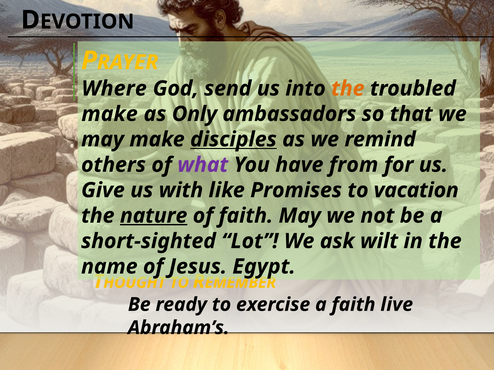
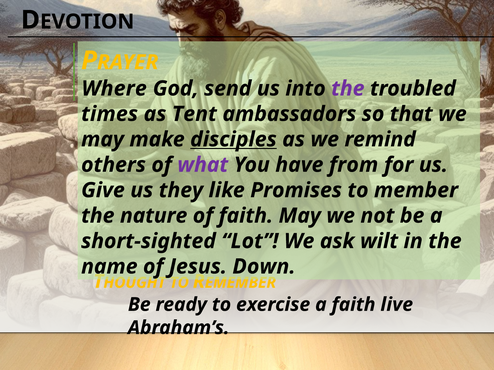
the colour: orange -> purple (348, 89)
make: make -> times (110, 114)
Only: Only -> Tent (194, 114)
with: with -> they (181, 190)
vacation: vacation -> member (416, 190)
nature underline: present -> none (154, 216)
Egypt: Egypt -> Down (264, 267)
